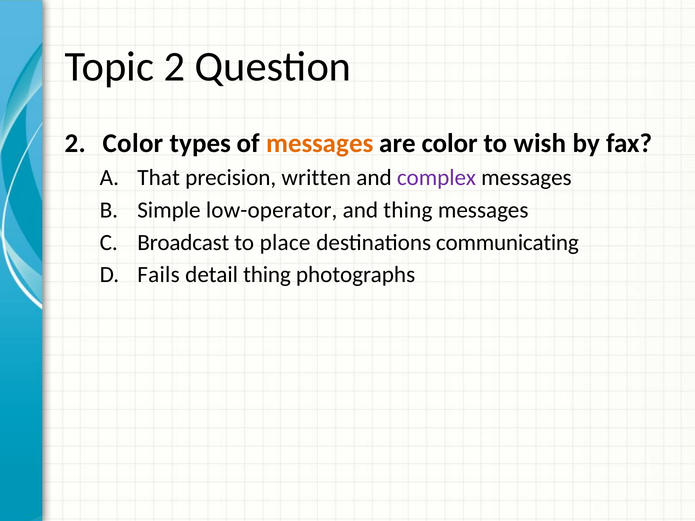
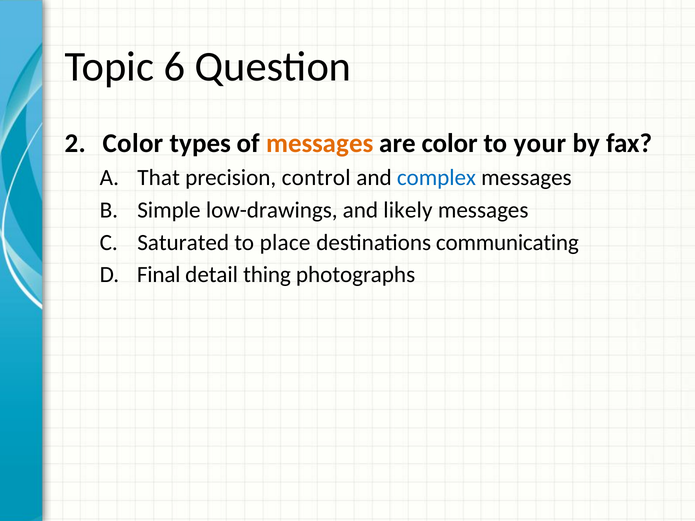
Topic 2: 2 -> 6 (174, 67)
wish: wish -> your (540, 143)
written: written -> control (316, 178)
complex colour: purple -> blue (436, 178)
low-operator: low-operator -> low-drawings (272, 210)
and thing: thing -> likely (408, 210)
Broadcast: Broadcast -> Saturated (183, 243)
Fails: Fails -> Final (159, 275)
